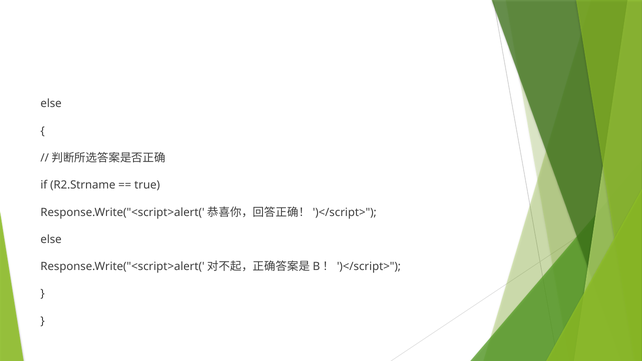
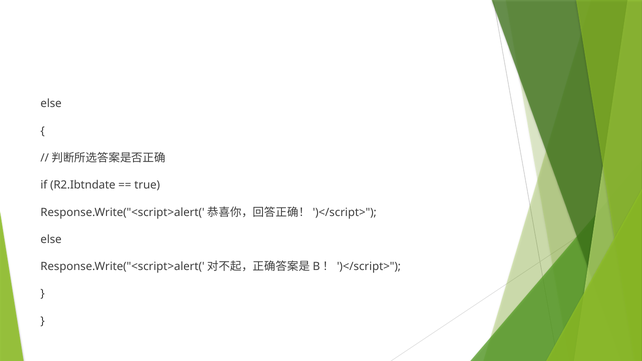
R2.Strname: R2.Strname -> R2.Ibtndate (83, 185)
